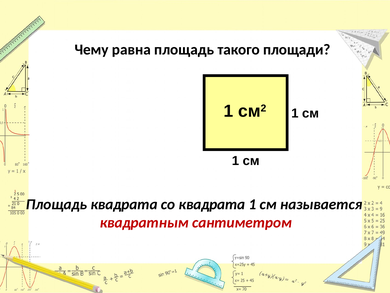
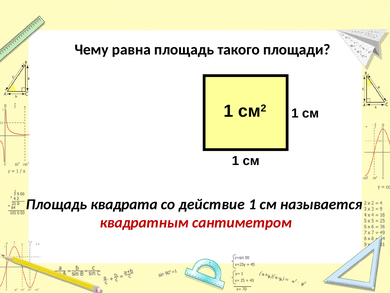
со квадрата: квадрата -> действие (212, 204)
